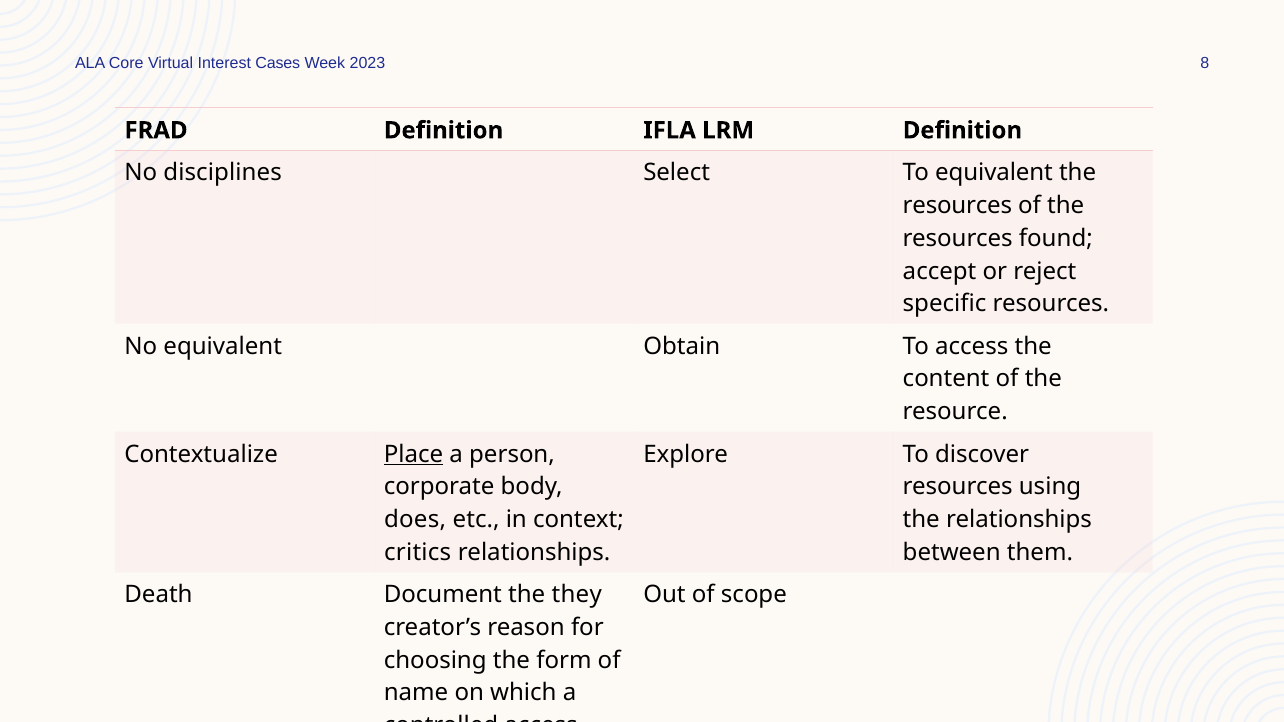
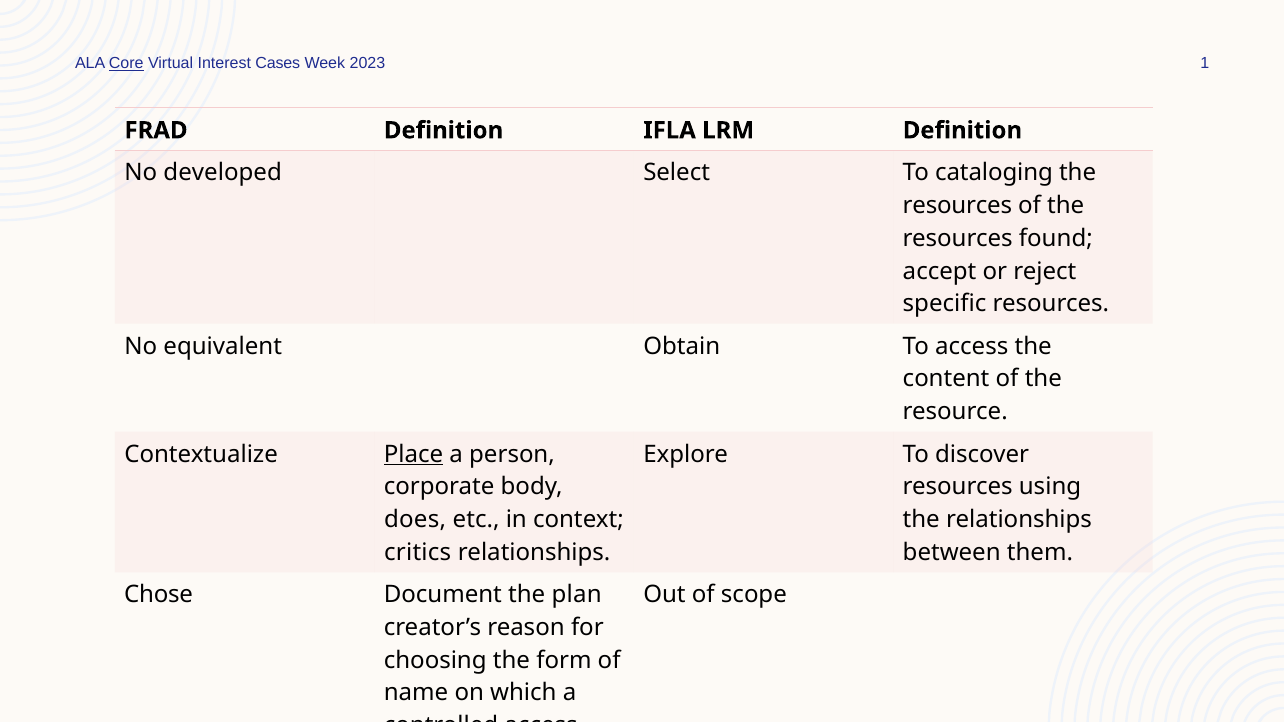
Core underline: none -> present (126, 64)
8: 8 -> 1 (1205, 64)
disciplines: disciplines -> developed (223, 173)
To equivalent: equivalent -> cataloging (994, 173)
Death: Death -> Chose (159, 595)
they: they -> plan (577, 595)
